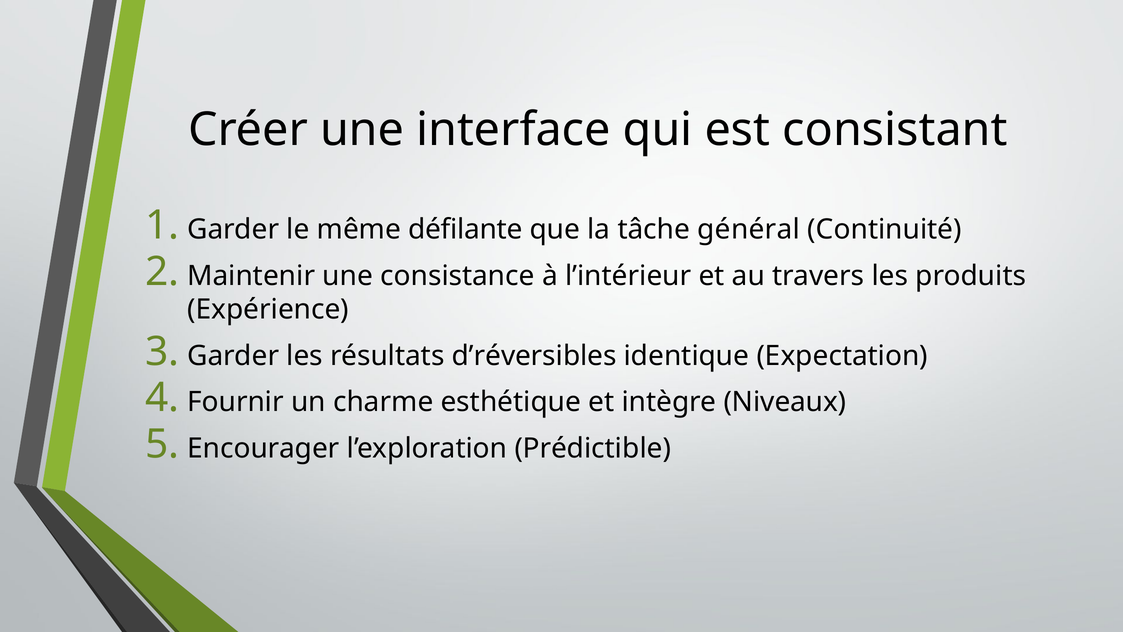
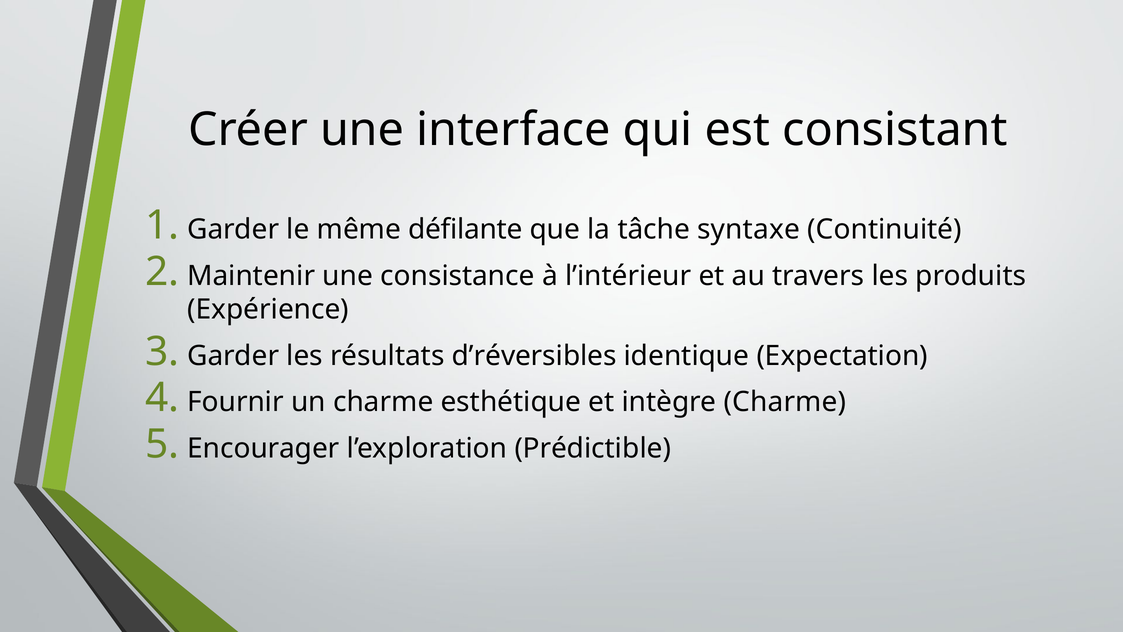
général: général -> syntaxe (749, 229)
intègre Niveaux: Niveaux -> Charme (785, 402)
